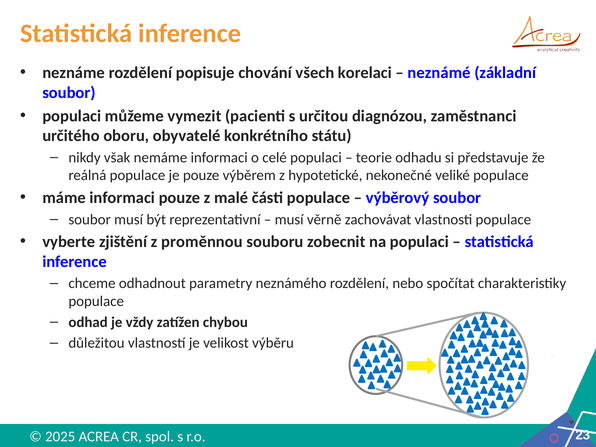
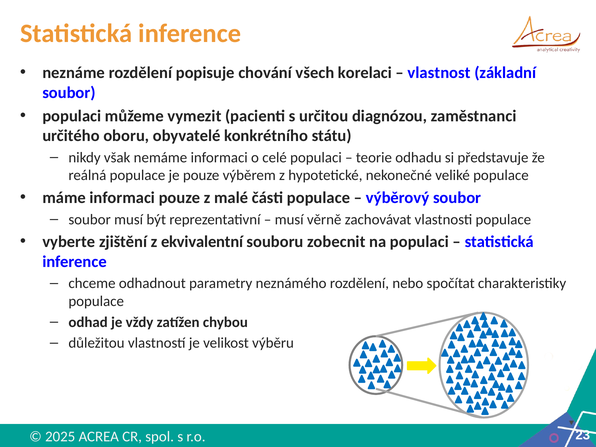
neznámé: neznámé -> vlastnost (439, 73)
proměnnou: proměnnou -> ekvivalentní (202, 242)
